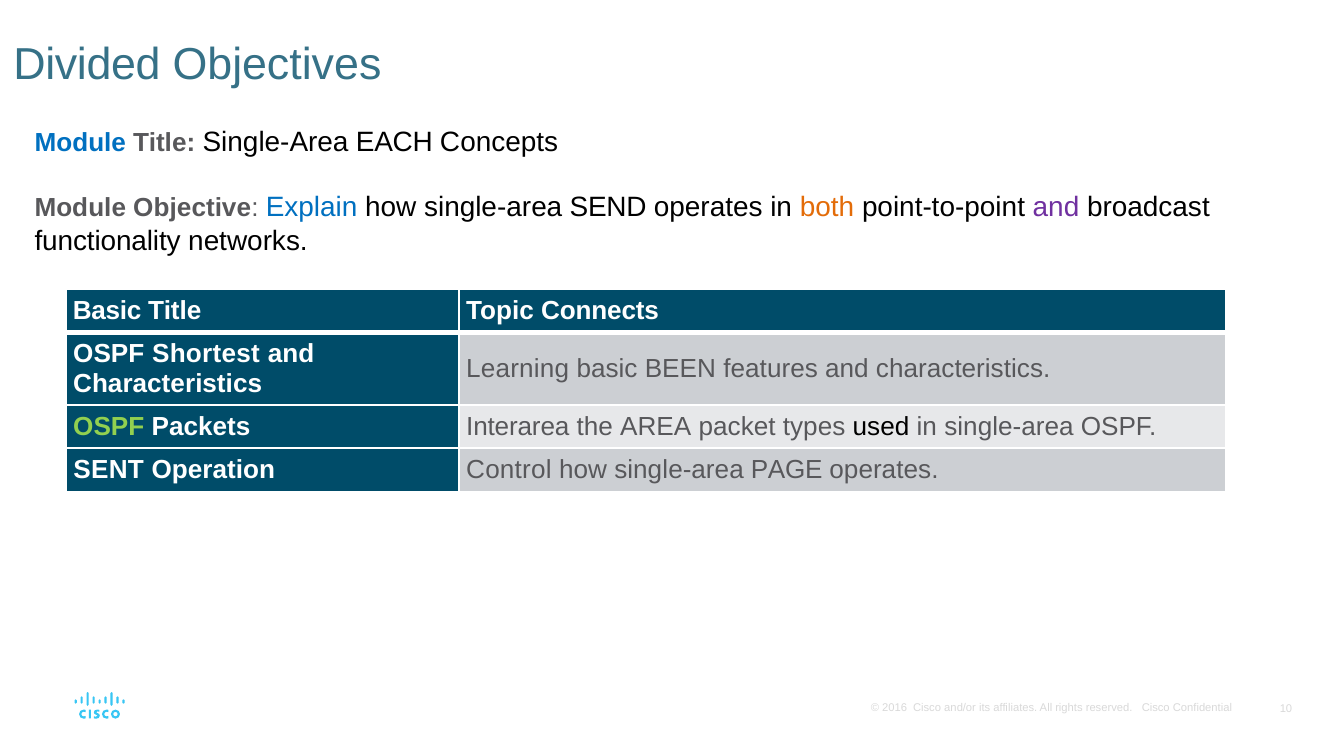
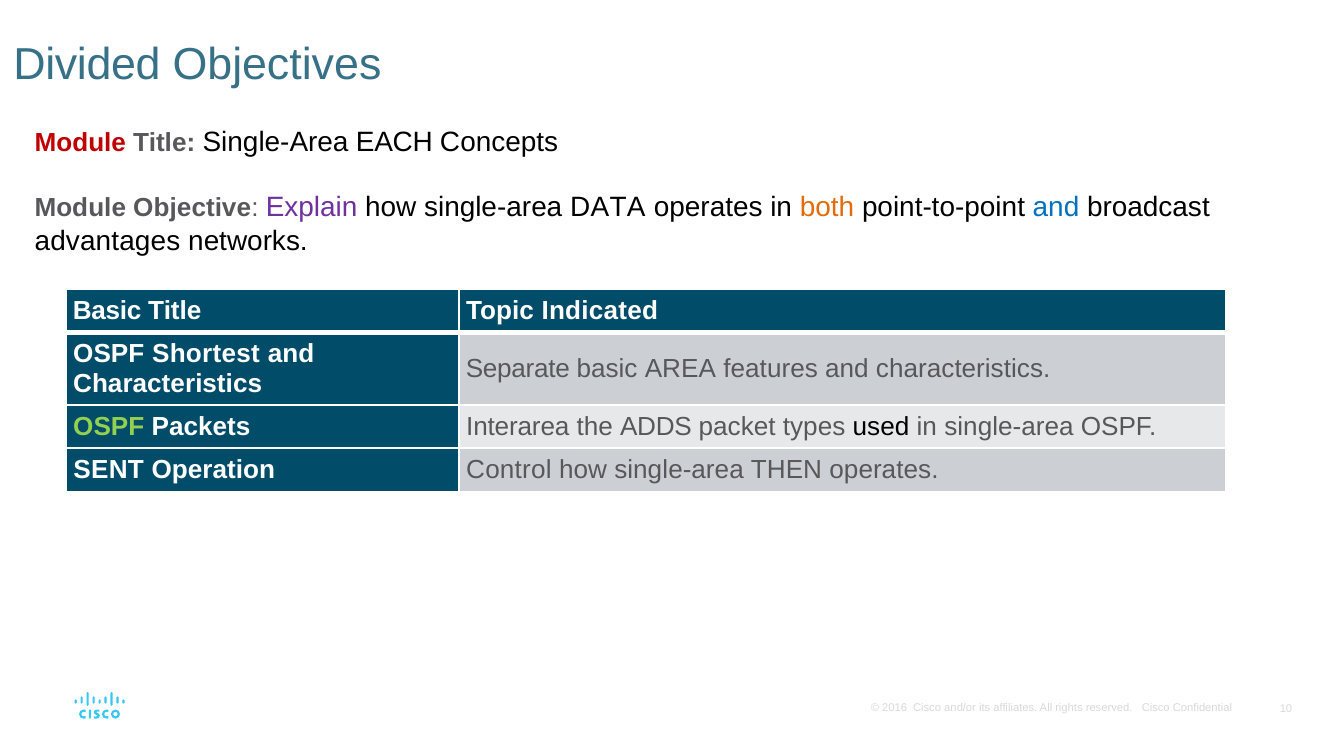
Module colour: blue -> red (80, 143)
Explain colour: blue -> purple (312, 208)
SEND: SEND -> DATA (608, 208)
and colour: purple -> blue (1056, 208)
functionality: functionality -> advantages (107, 241)
Connects: Connects -> Indicated (600, 311)
Learning: Learning -> Separate (518, 369)
BEEN: BEEN -> AREA (680, 369)
AREA: AREA -> ADDS (656, 427)
PAGE: PAGE -> THEN (786, 471)
